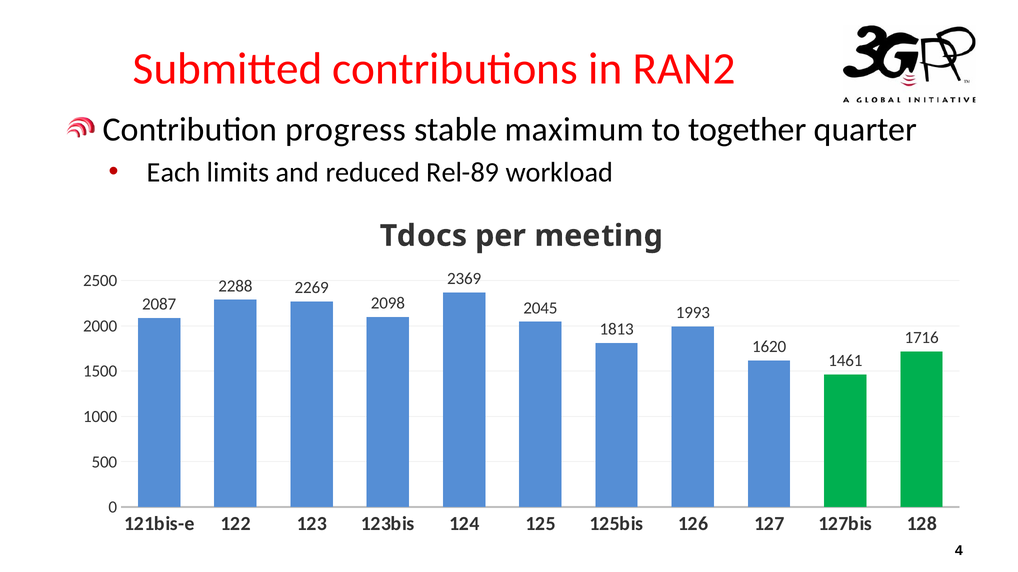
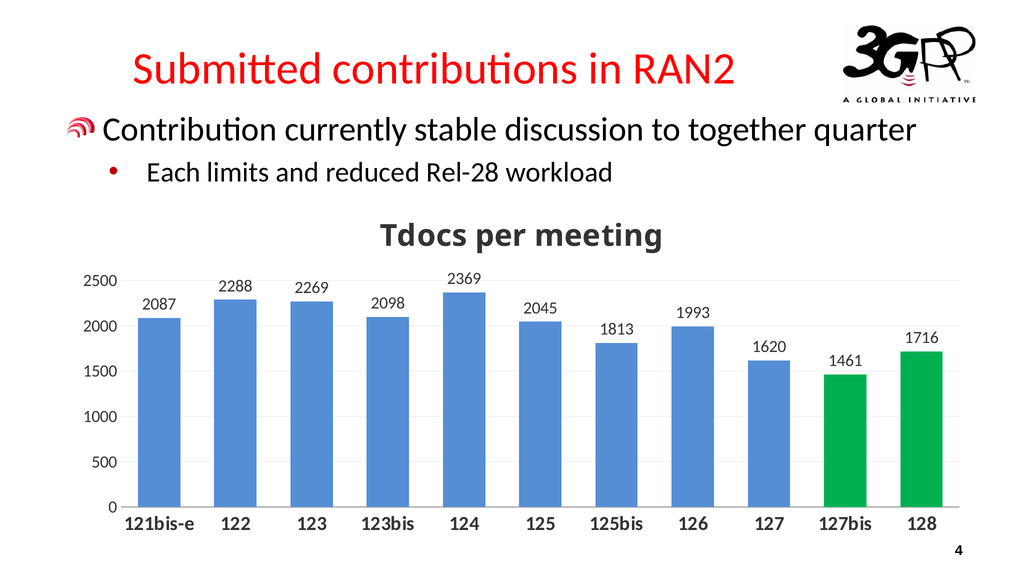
progress: progress -> currently (346, 130)
maximum: maximum -> discussion (574, 130)
Rel-89: Rel-89 -> Rel-28 (463, 173)
